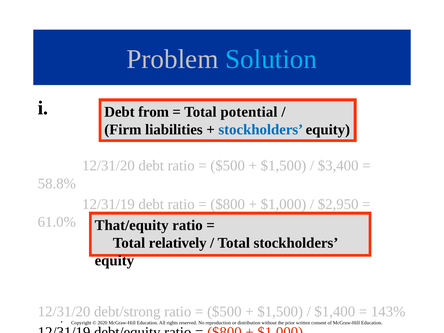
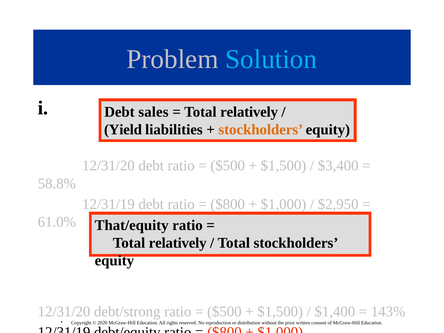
from: from -> sales (153, 112)
potential: potential -> relatively (249, 112)
Firm: Firm -> Yield (123, 130)
stockholders colour: blue -> orange (261, 130)
